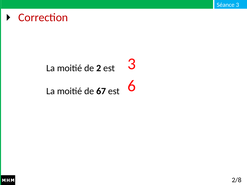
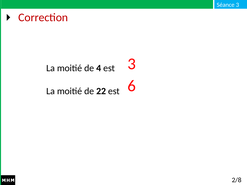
2: 2 -> 4 (99, 68)
67: 67 -> 22 (101, 91)
